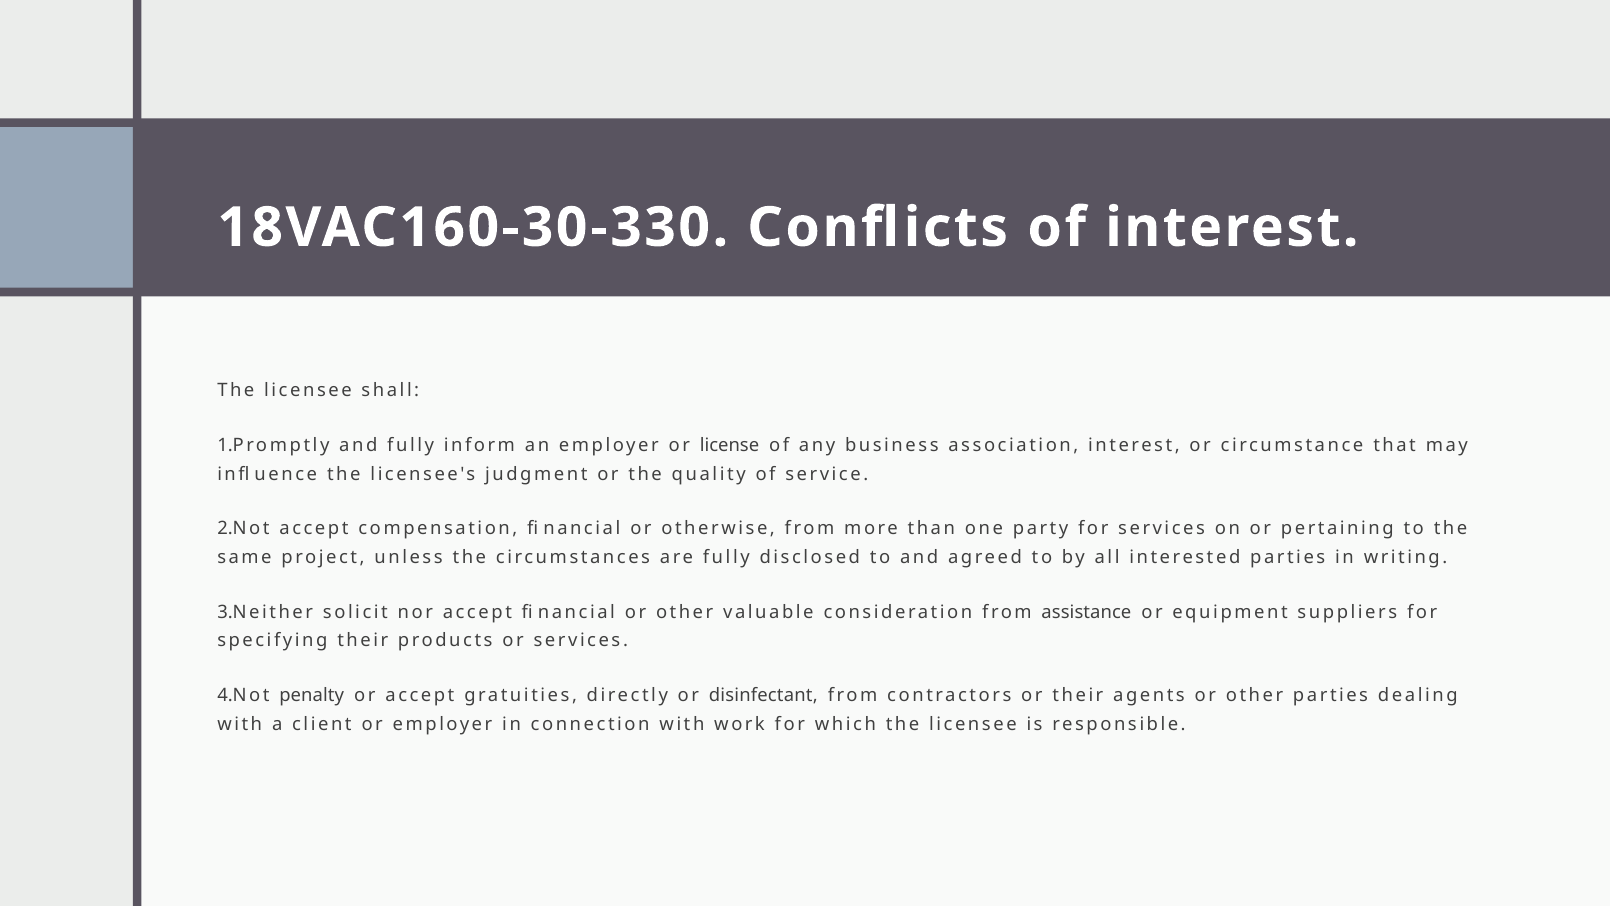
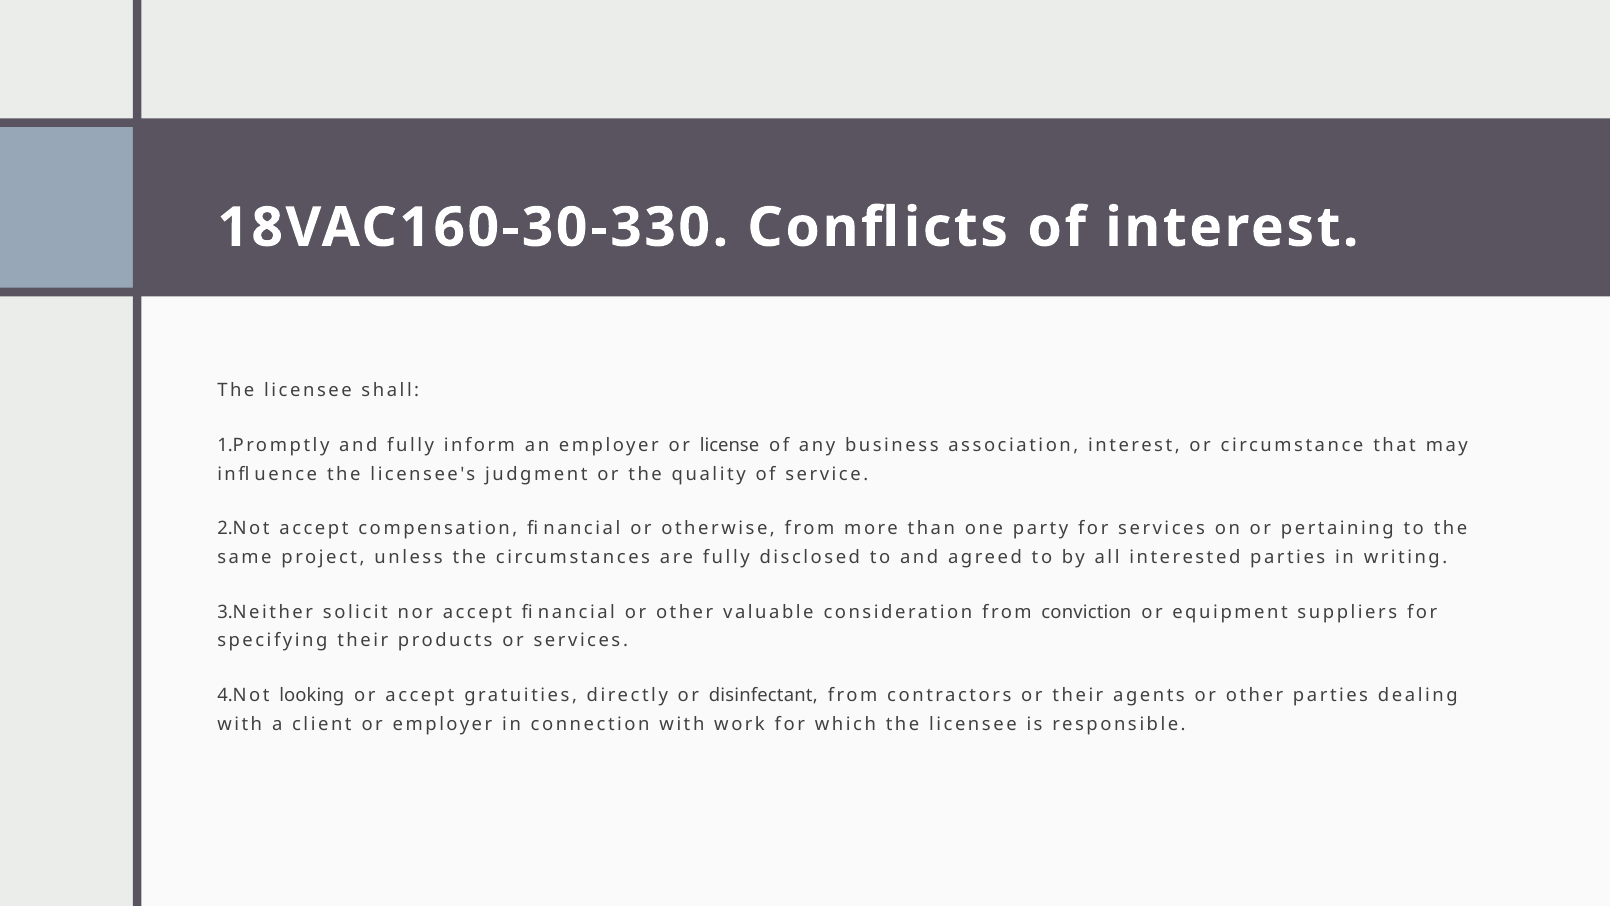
assistance: assistance -> conviction (1086, 612)
penalty: penalty -> looking (312, 695)
